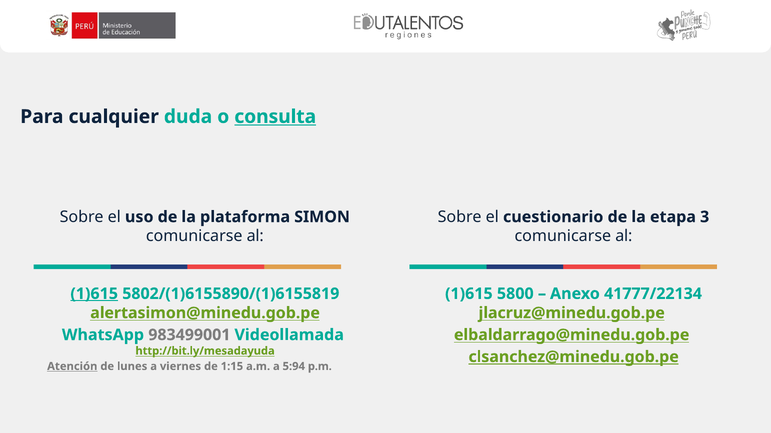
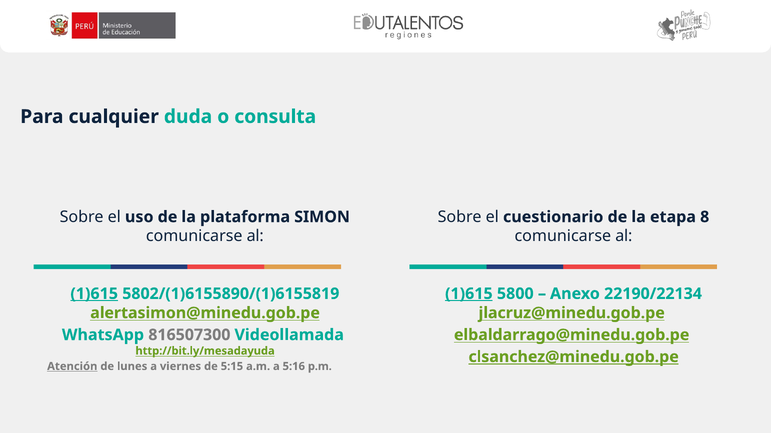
consulta underline: present -> none (275, 117)
3: 3 -> 8 (705, 217)
1)615 underline: none -> present (469, 294)
41777/22134: 41777/22134 -> 22190/22134 (653, 294)
983499001: 983499001 -> 816507300 (189, 335)
1:15: 1:15 -> 5:15 (232, 367)
5:94: 5:94 -> 5:16 (294, 367)
